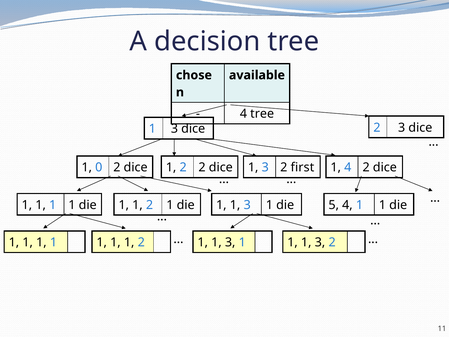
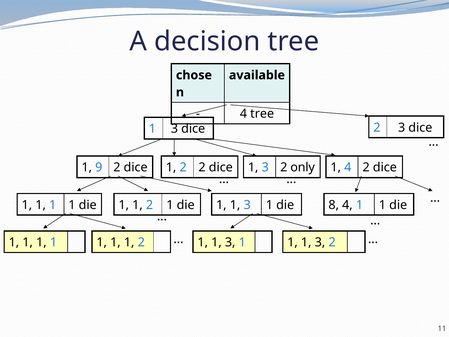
0: 0 -> 9 (99, 167)
first: first -> only (303, 167)
5: 5 -> 8 (334, 205)
